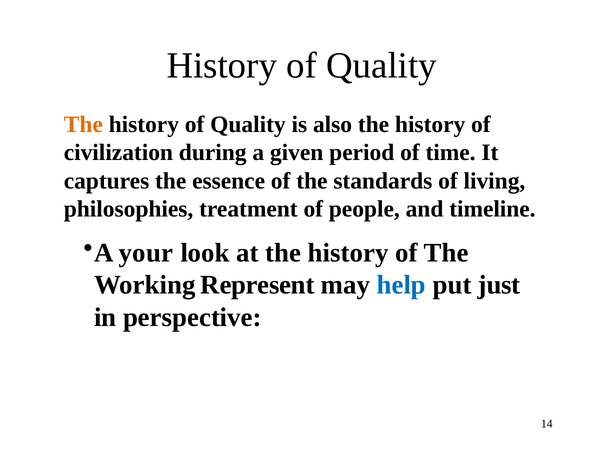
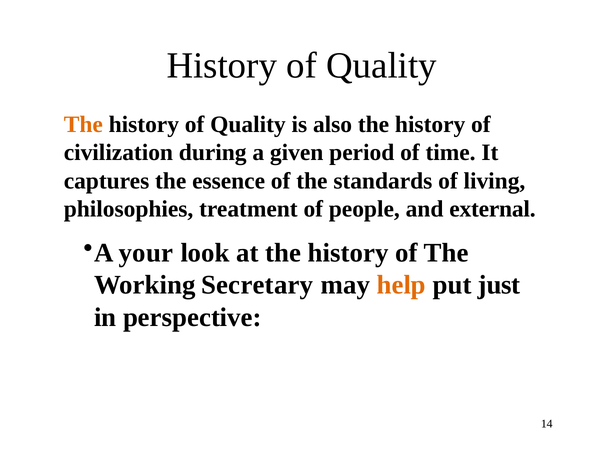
timeline: timeline -> external (493, 209)
Represent: Represent -> Secretary (257, 285)
help colour: blue -> orange (401, 285)
